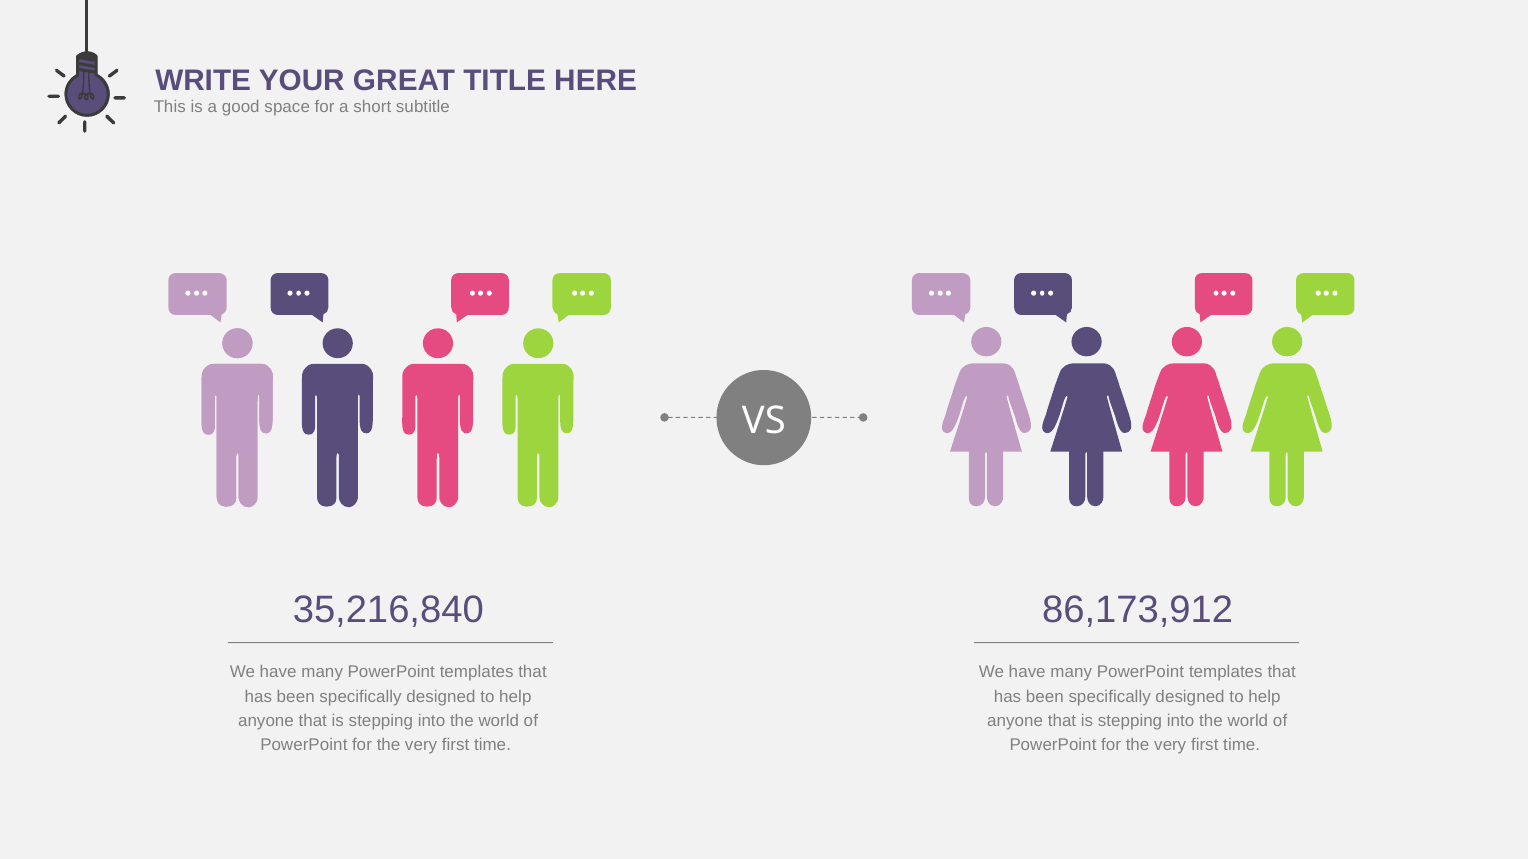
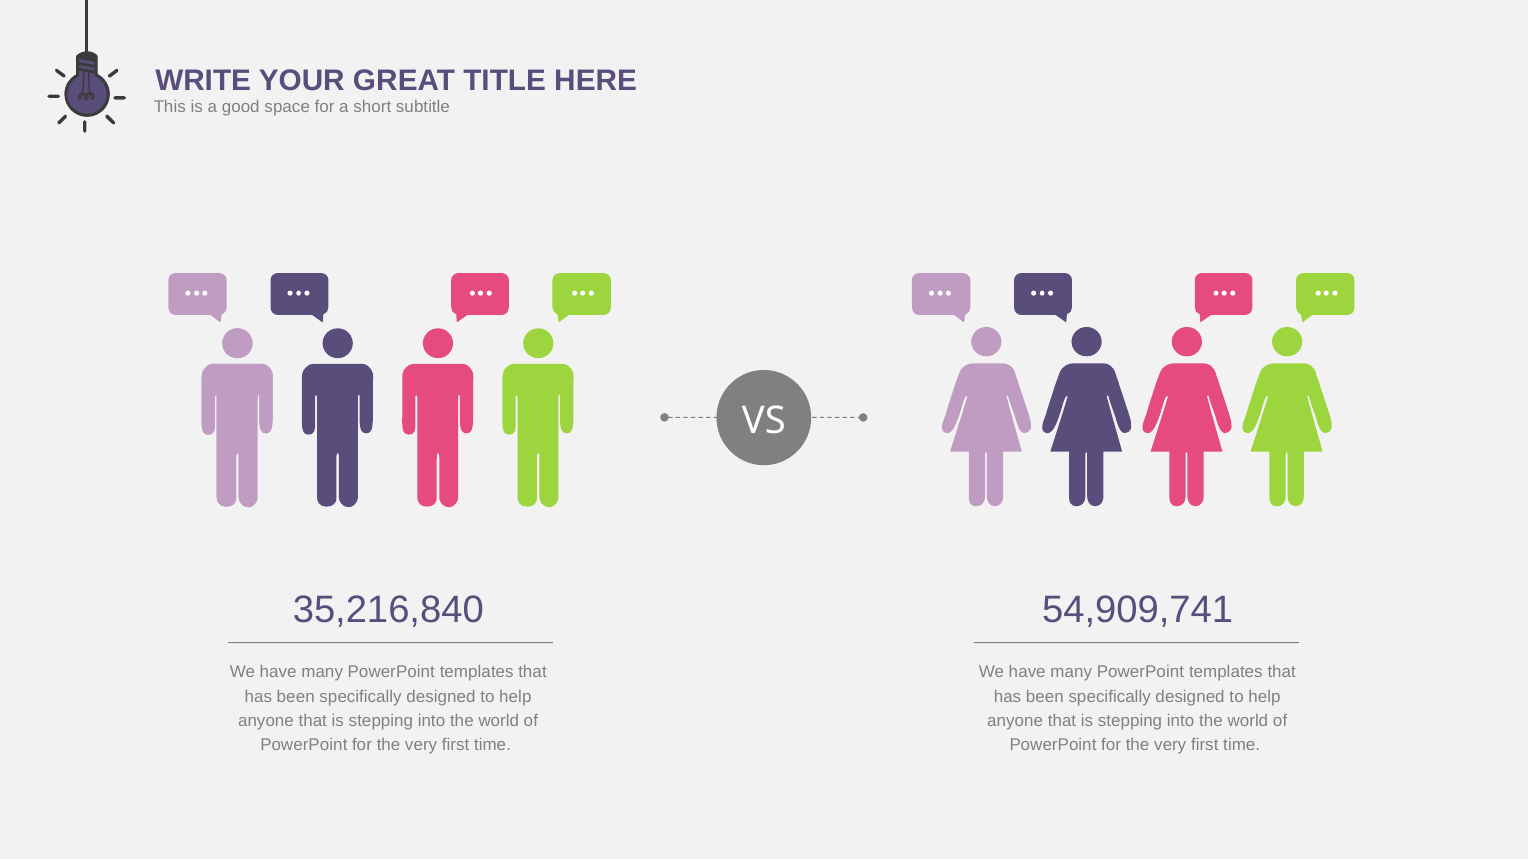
86,173,912: 86,173,912 -> 54,909,741 (1138, 610)
